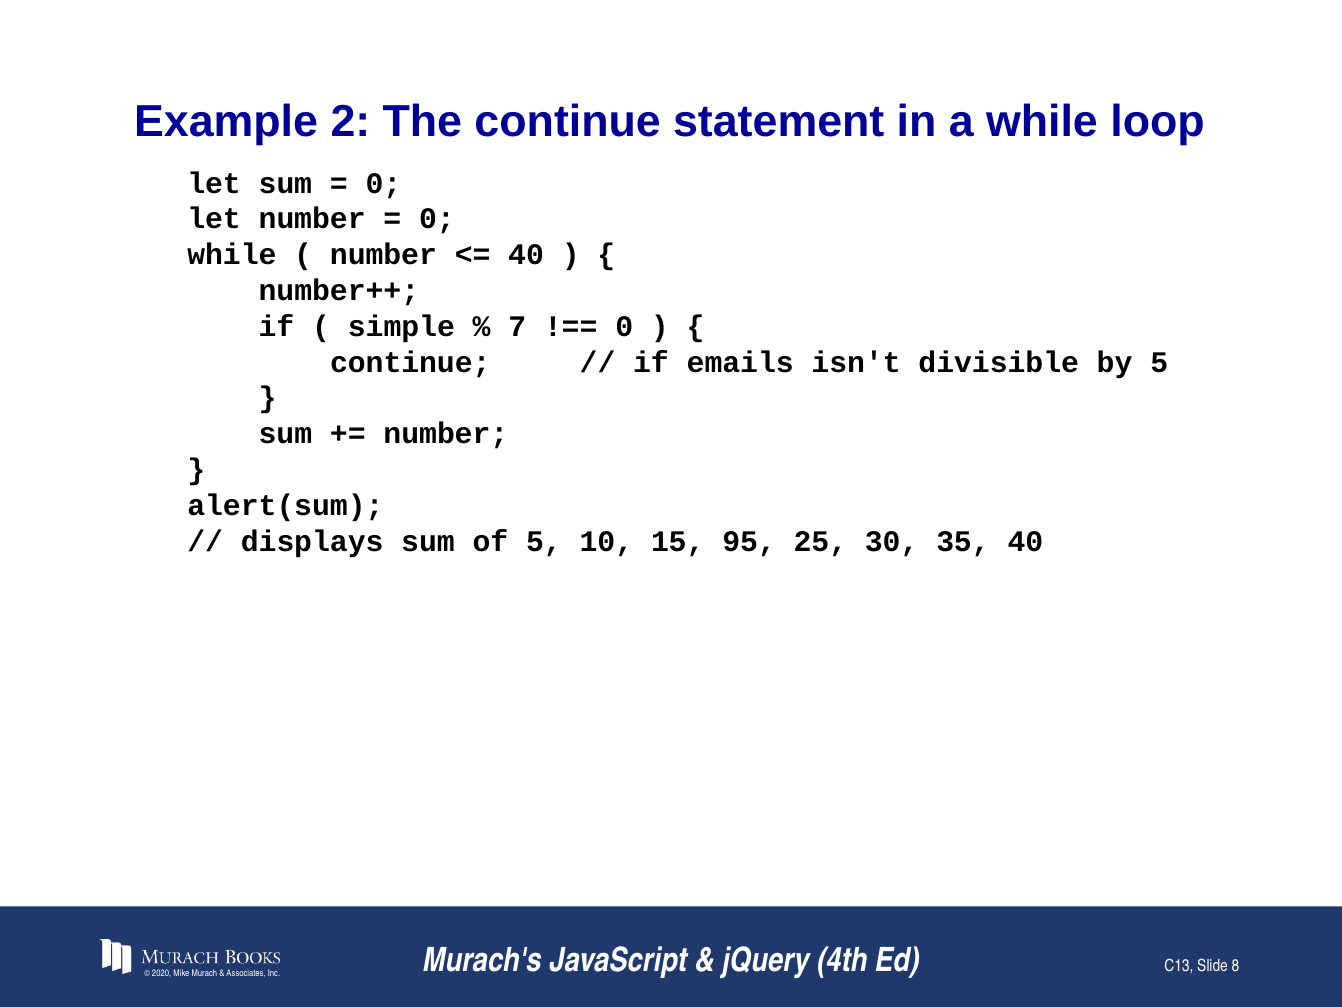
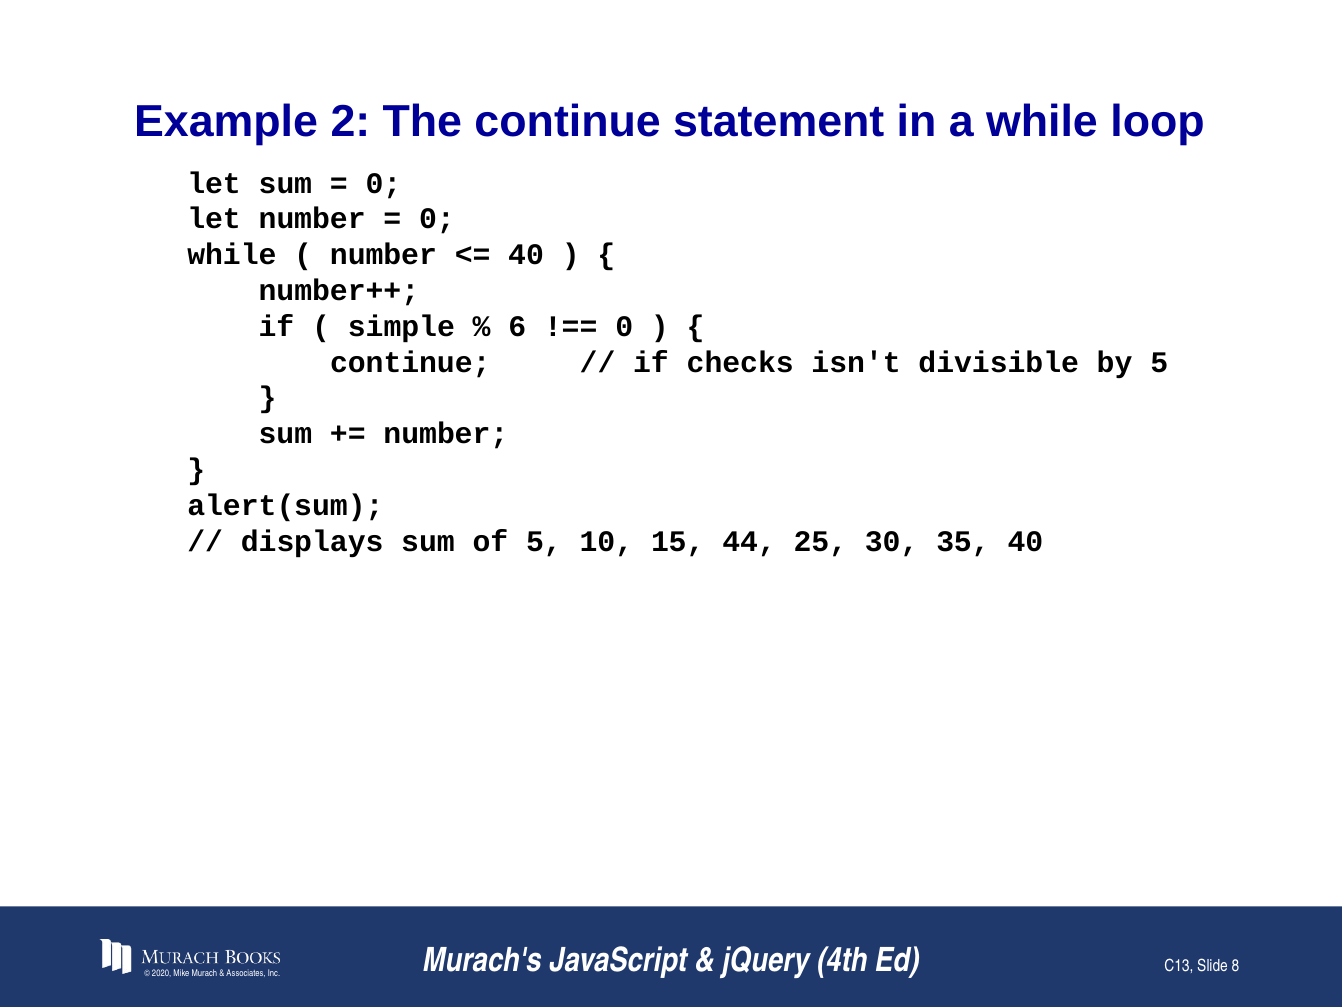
7: 7 -> 6 (517, 326)
emails: emails -> checks (740, 362)
95: 95 -> 44 (749, 541)
